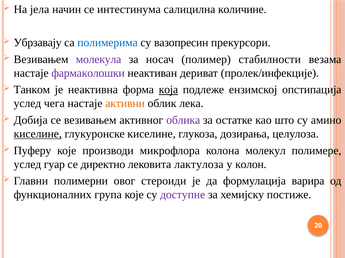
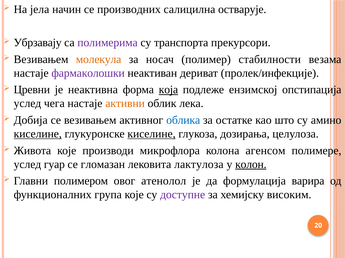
интестинума: интестинума -> производних (129, 9)
количине: количине -> остварује (242, 9)
полимерима colour: blue -> purple (108, 43)
вазопресин: вазопресин -> транспорта (181, 43)
молекула colour: purple -> orange (99, 59)
Танком: Танком -> Цревни (32, 90)
облика colour: purple -> blue (183, 120)
киселине underline: none -> present (152, 134)
Пуферу: Пуферу -> Живота (32, 151)
молекул: молекул -> агенсом (265, 151)
директно: директно -> гломазан (103, 165)
колон underline: none -> present (251, 165)
полимерни: полимерни -> полимером (81, 181)
стероиди: стероиди -> атенолол (164, 181)
постиже: постиже -> високим (289, 195)
